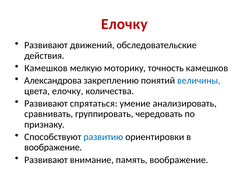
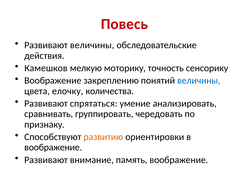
Елочку: Елочку -> Повесь (124, 24)
Развивают движений: движений -> величины (92, 45)
точность камешков: камешков -> сенсорику (207, 68)
Александрова: Александрова -> Воображение (53, 80)
развитию colour: blue -> orange (103, 137)
